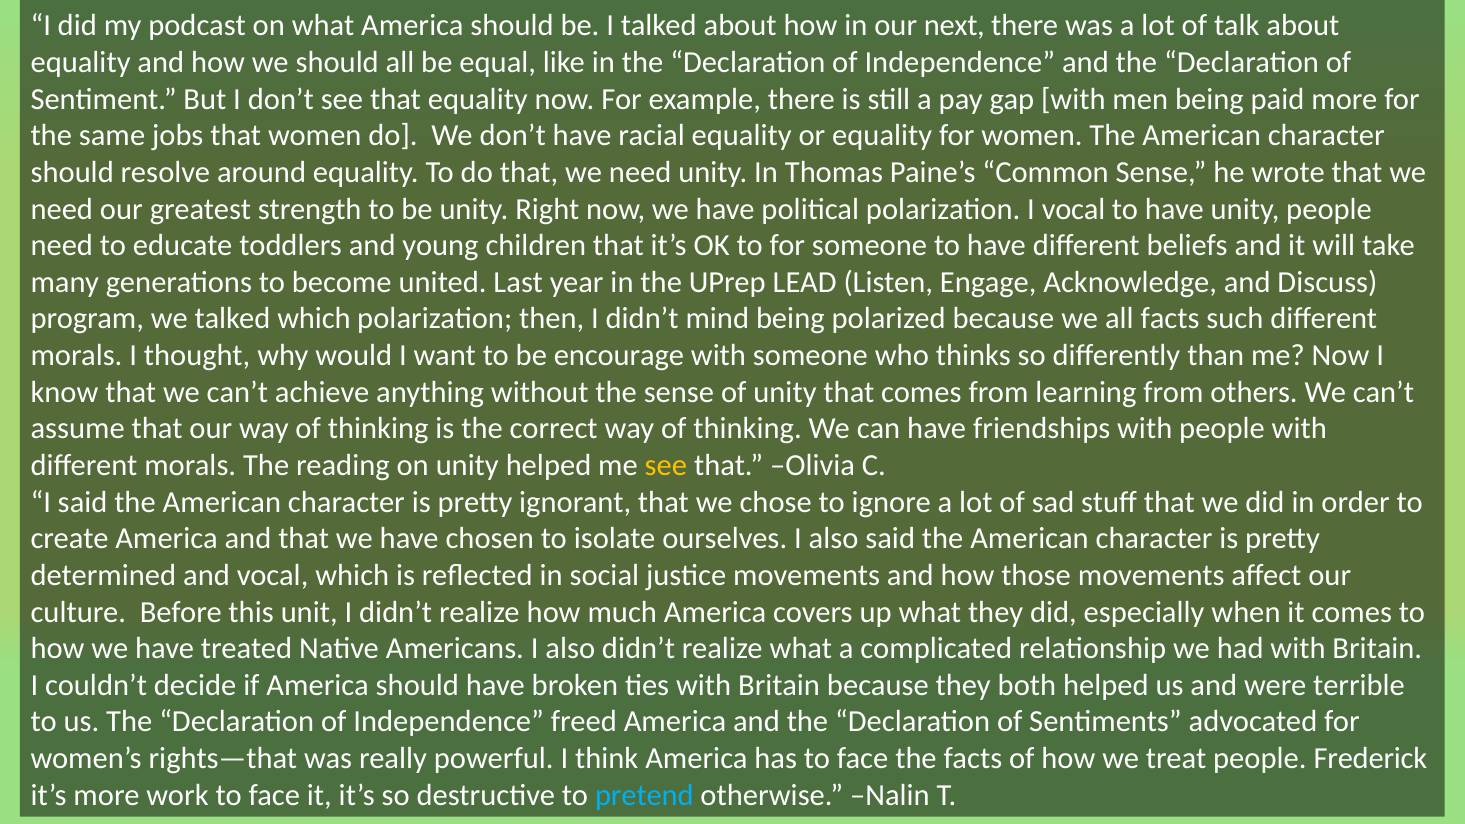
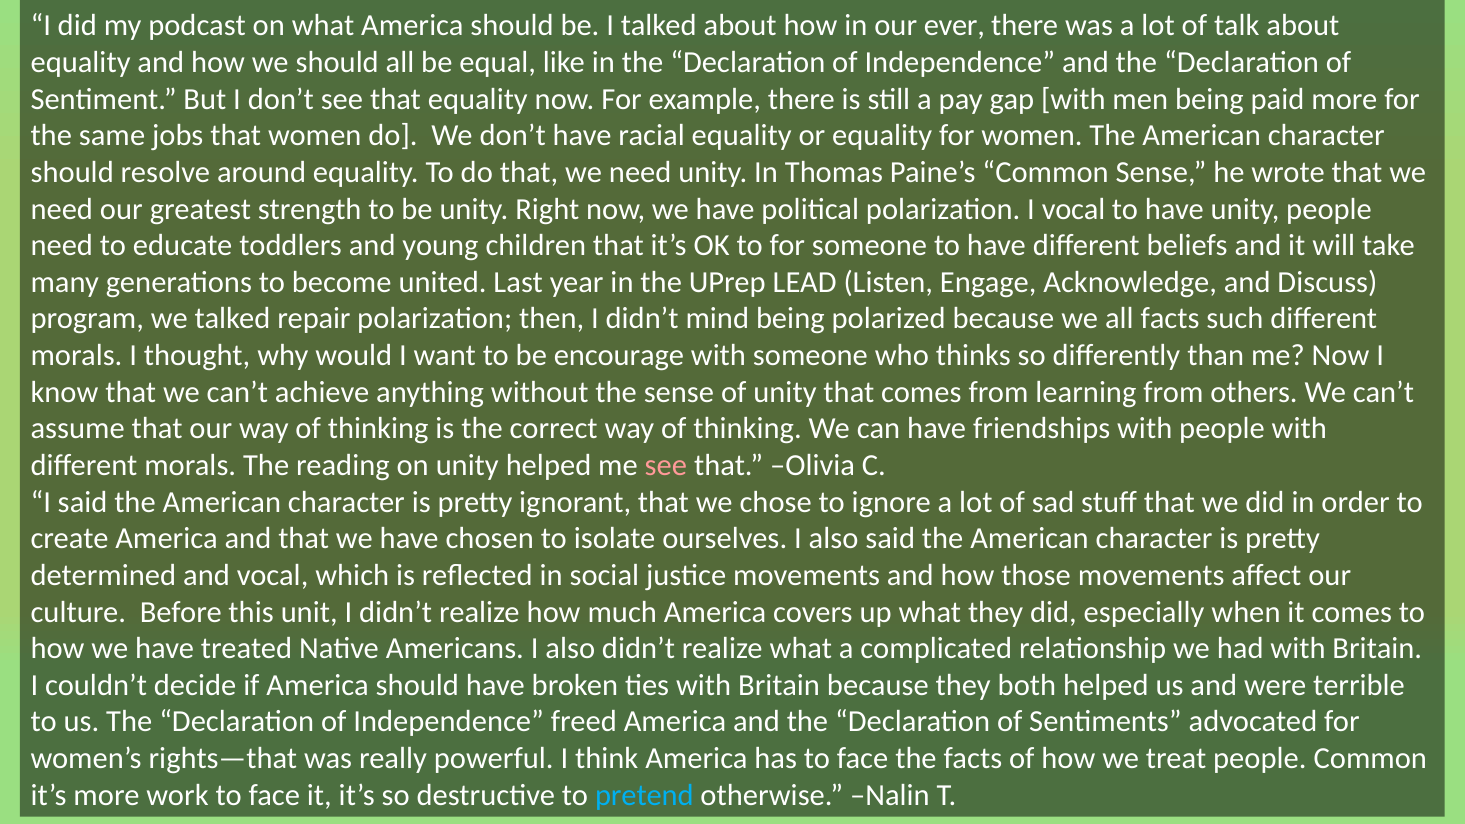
next: next -> ever (954, 26)
talked which: which -> repair (314, 319)
see colour: yellow -> pink (666, 465)
people Frederick: Frederick -> Common (1370, 759)
